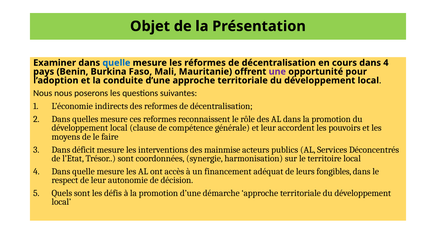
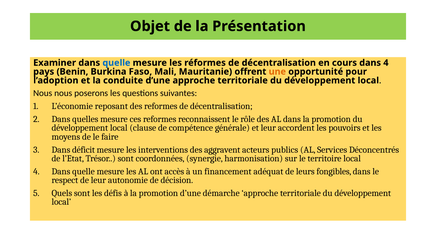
une colour: purple -> orange (277, 72)
indirects: indirects -> reposant (111, 106)
mainmise: mainmise -> aggravent (222, 150)
